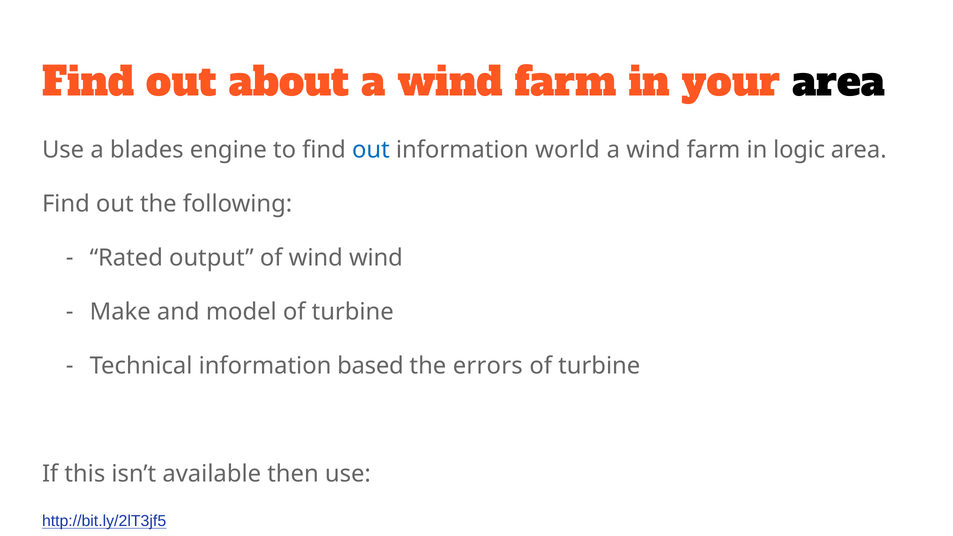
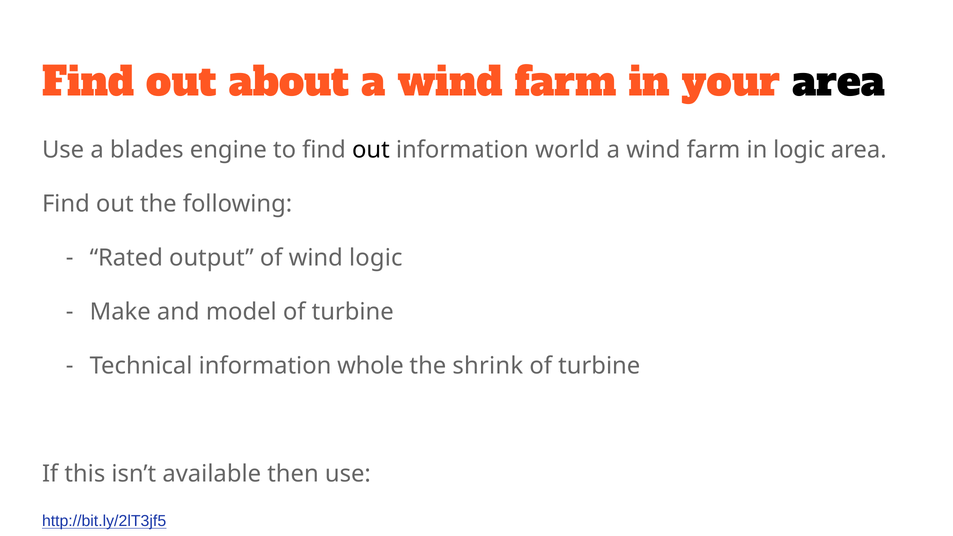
out colour: blue -> black (371, 150)
wind wind: wind -> logic (376, 258)
based: based -> whole (370, 366)
errors: errors -> shrink (488, 366)
